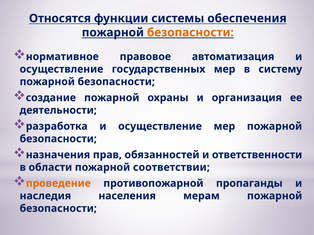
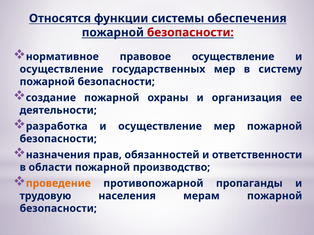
безопасности colour: orange -> red (190, 33)
правовое автоматизация: автоматизация -> осуществление (233, 57)
соответствии: соответствии -> производство (171, 168)
наследия: наследия -> трудовую (45, 196)
